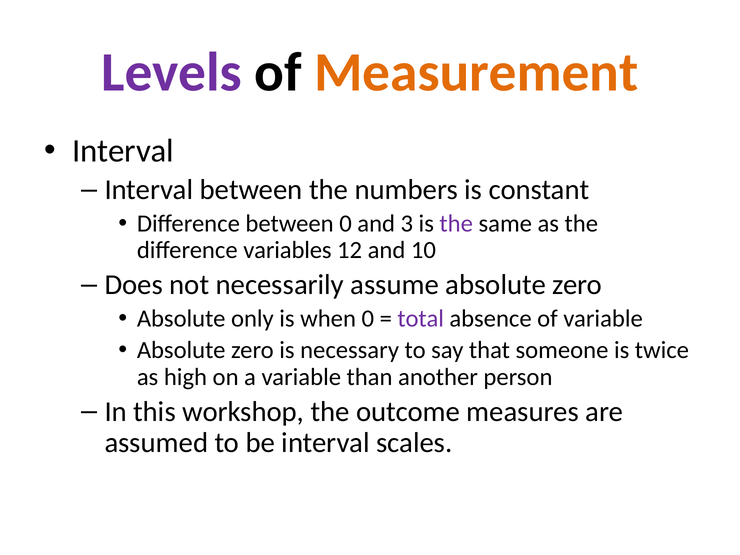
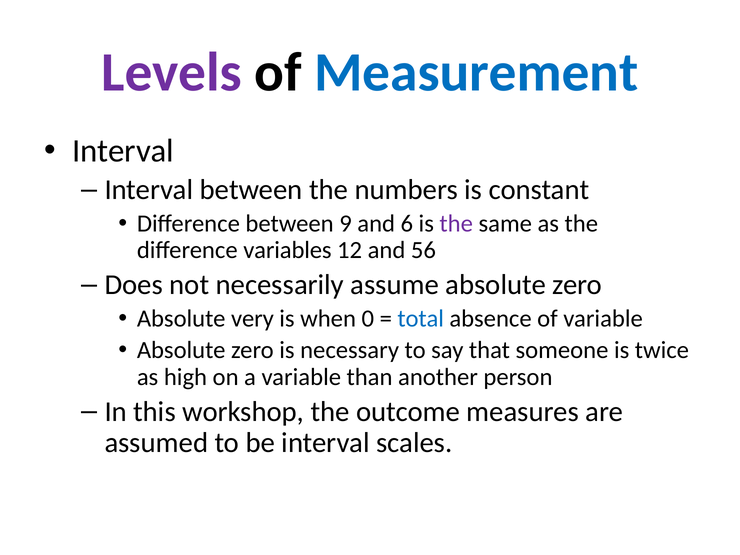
Measurement colour: orange -> blue (476, 72)
between 0: 0 -> 9 (346, 224)
3: 3 -> 6 (407, 224)
10: 10 -> 56 (423, 250)
only: only -> very (252, 319)
total colour: purple -> blue (421, 319)
